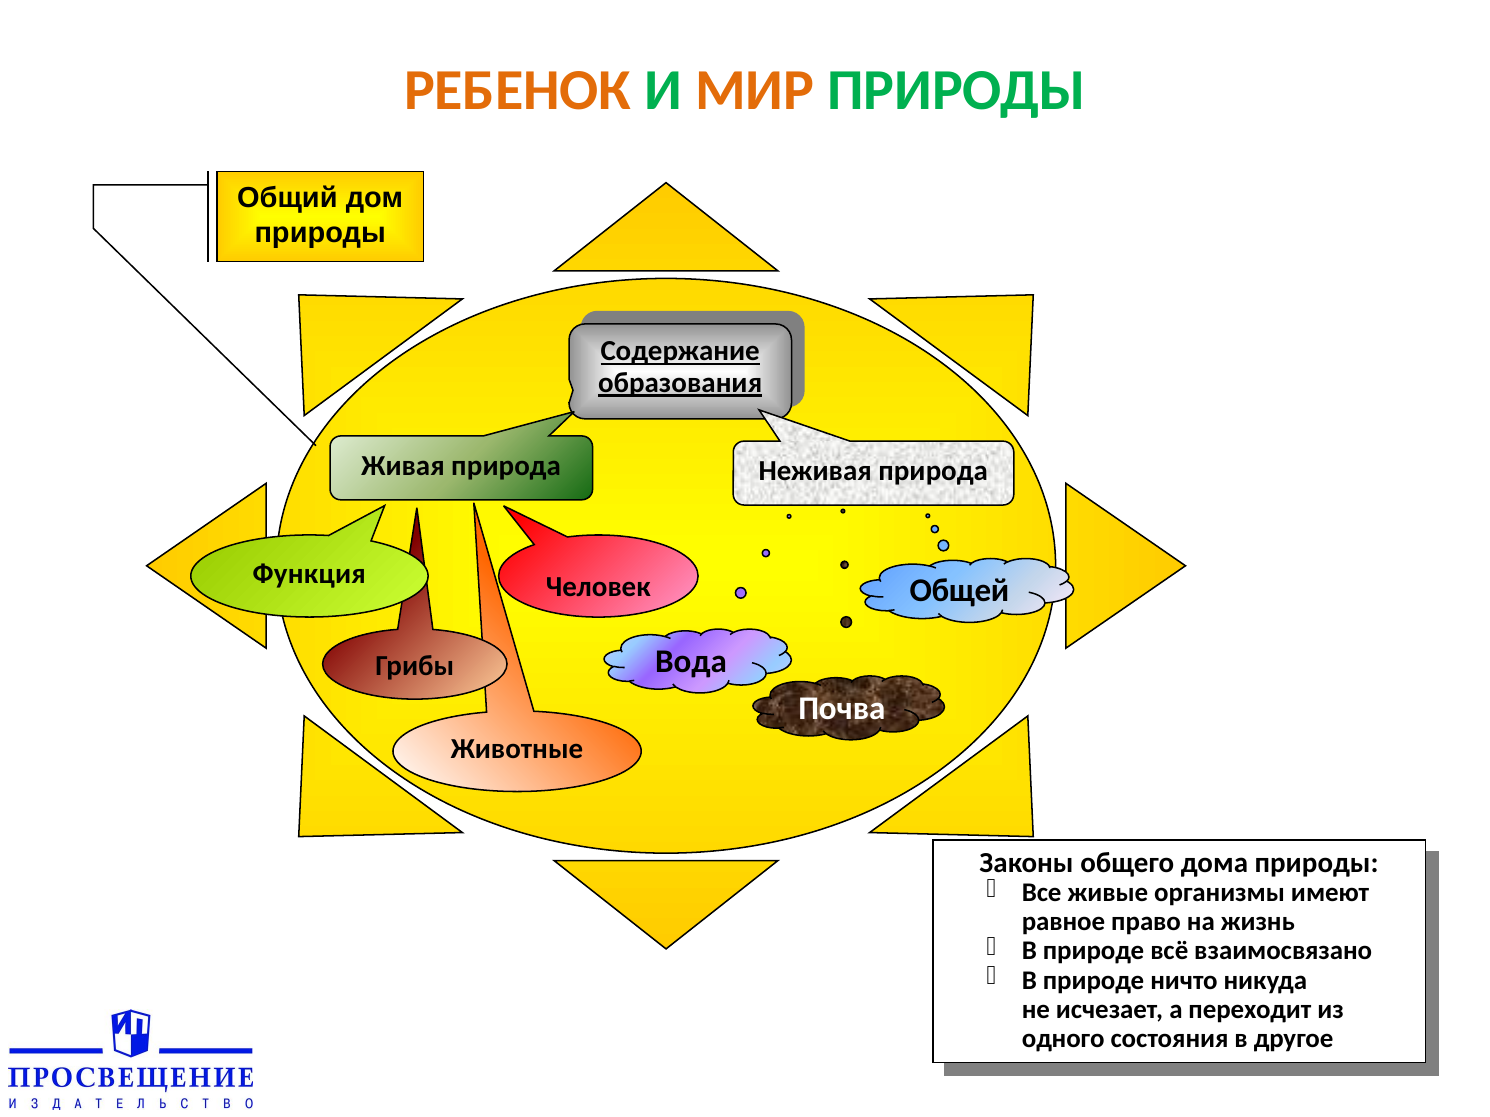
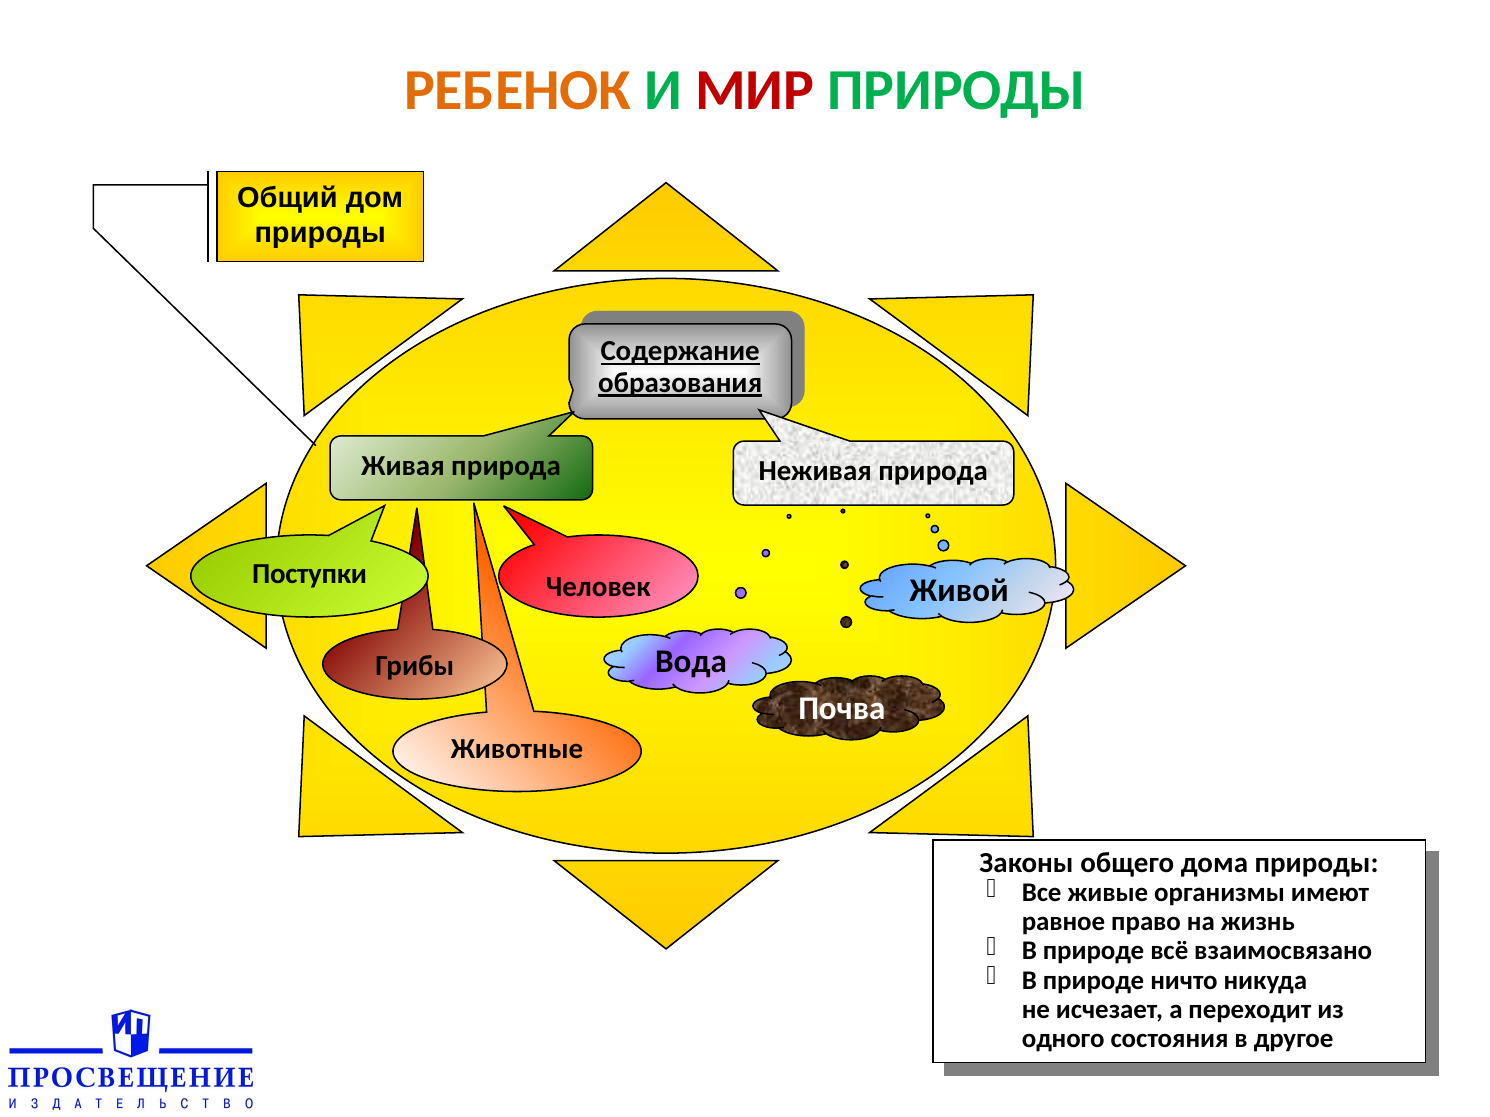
МИР colour: orange -> red (755, 91)
Функция: Функция -> Поступки (310, 574)
Общей: Общей -> Живой (959, 591)
